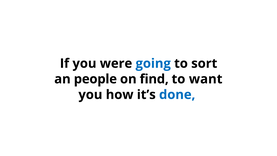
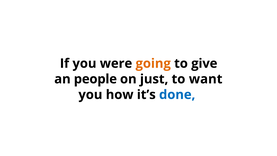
going colour: blue -> orange (153, 63)
sort: sort -> give (204, 63)
find: find -> just (154, 79)
